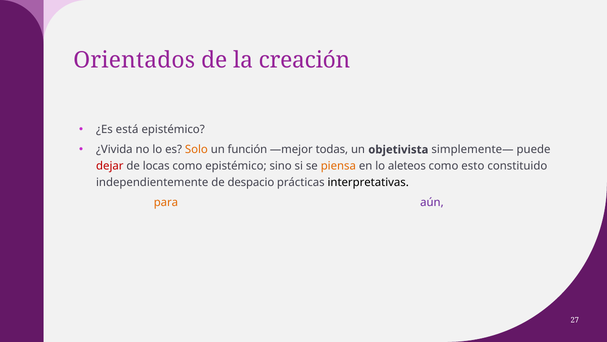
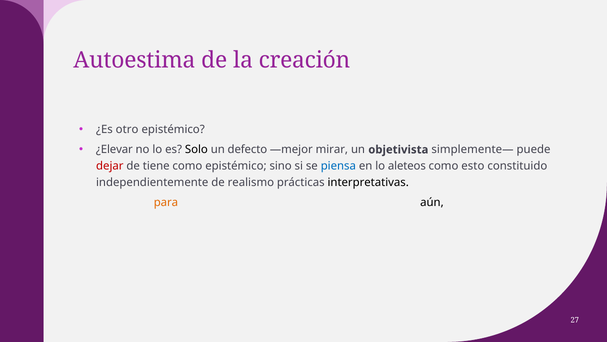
Orientados: Orientados -> Autoestima (134, 60)
está: está -> otro (127, 129)
¿Vivida: ¿Vivida -> ¿Elevar (114, 149)
Solo colour: orange -> black (196, 149)
función: función -> defecto (247, 149)
todas: todas -> mirar (332, 149)
locas: locas -> tiene (156, 166)
piensa colour: orange -> blue (338, 166)
despacio: despacio -> realismo (251, 182)
aún colour: purple -> black (432, 202)
